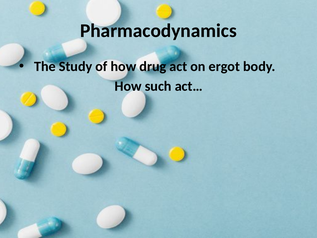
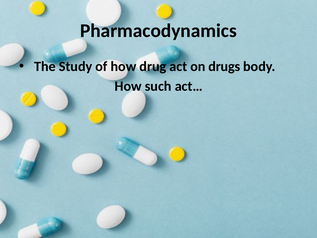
ergot: ergot -> drugs (224, 67)
